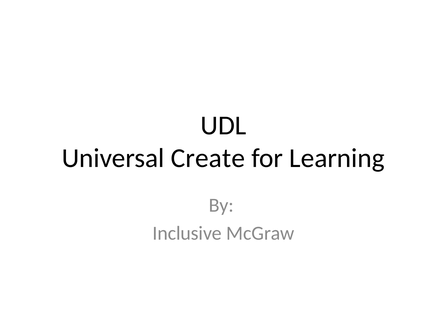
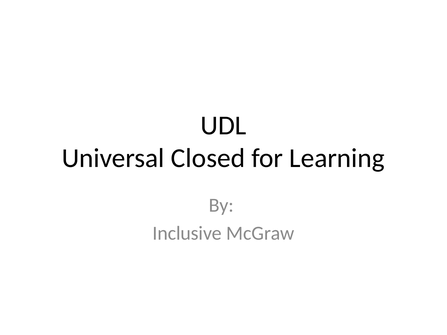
Create: Create -> Closed (208, 158)
